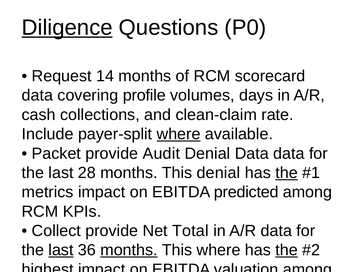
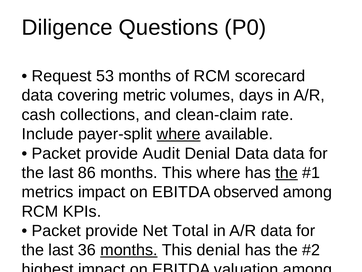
Diligence underline: present -> none (67, 27)
14: 14 -> 53 (105, 76)
covering profile: profile -> metric (144, 95)
28: 28 -> 86 (87, 172)
This denial: denial -> where (219, 172)
predicted: predicted -> observed (246, 192)
Collect: Collect -> Packet (56, 230)
last underline: present -> none (61, 250)
This where: where -> denial (218, 250)
the underline: present -> none (287, 250)
